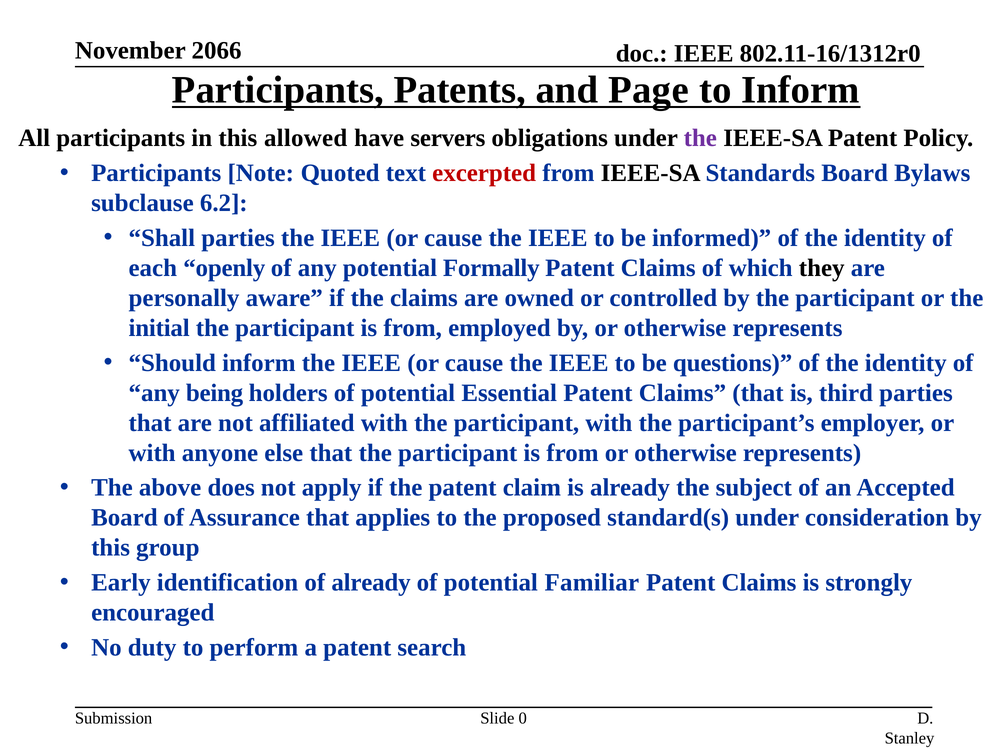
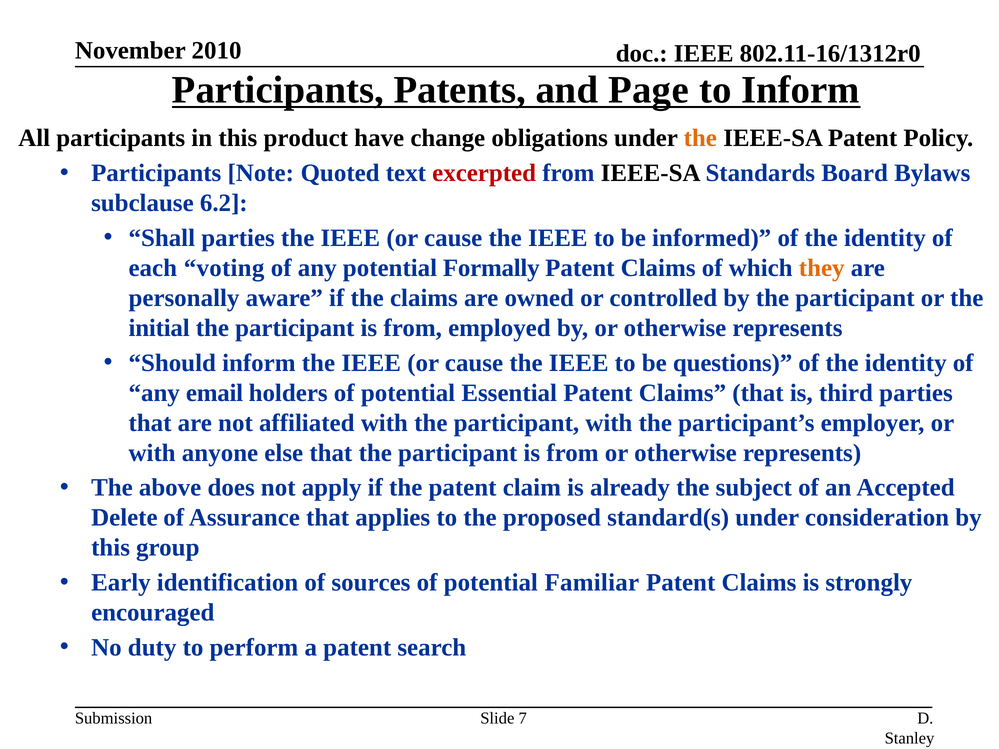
2066: 2066 -> 2010 (217, 50)
allowed: allowed -> product (306, 138)
servers: servers -> change (448, 138)
the colour: purple -> orange (700, 138)
openly: openly -> voting (224, 268)
they colour: black -> orange (822, 268)
being: being -> email (215, 393)
Board: Board -> Delete (124, 518)
of already: already -> sources (371, 583)
0: 0 -> 7 (523, 719)
